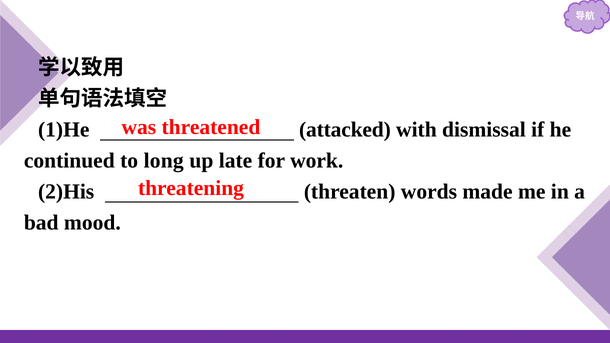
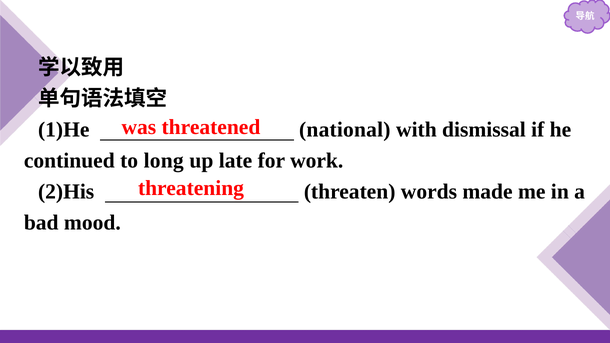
attacked: attacked -> national (345, 130)
